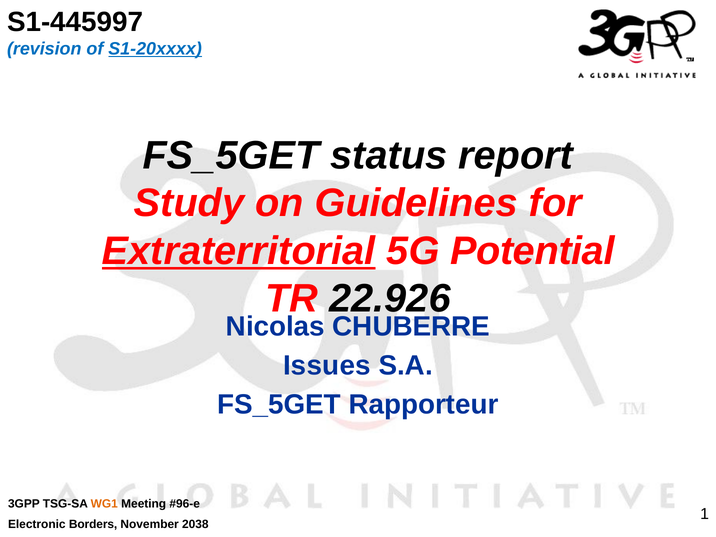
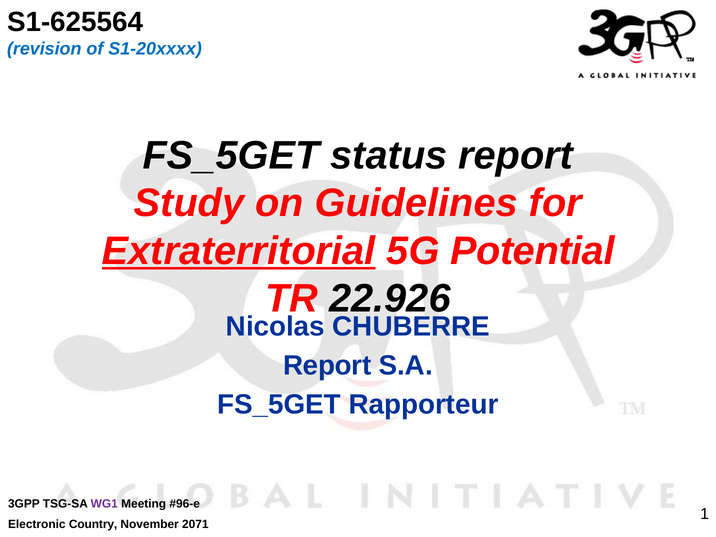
S1-445997: S1-445997 -> S1-625564 (75, 22)
S1-20xxxx underline: present -> none (155, 49)
Issues: Issues -> Report (327, 365)
WG1 colour: orange -> purple (104, 504)
Borders: Borders -> Country (93, 524)
2038: 2038 -> 2071 (195, 524)
